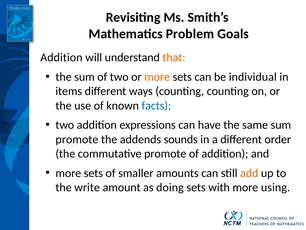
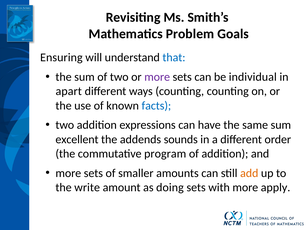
Addition: Addition -> Ensuring (61, 57)
that colour: orange -> blue (174, 57)
more colour: orange -> purple (157, 77)
items: items -> apart (69, 91)
promote: promote -> excellent (77, 139)
commutative promote: promote -> program (165, 153)
using: using -> apply (276, 187)
